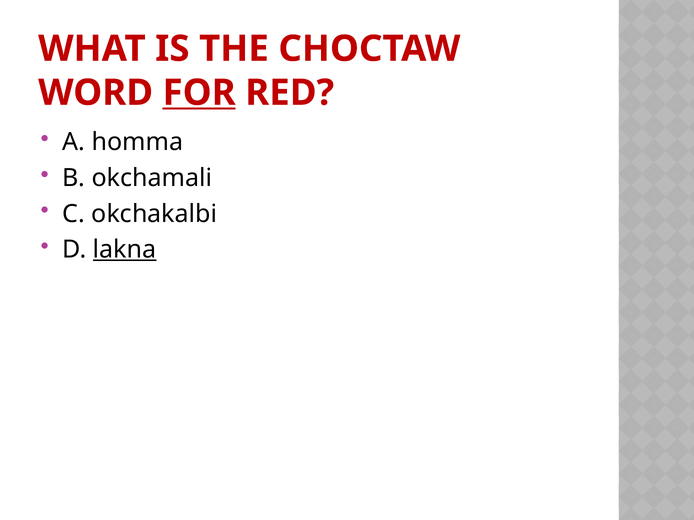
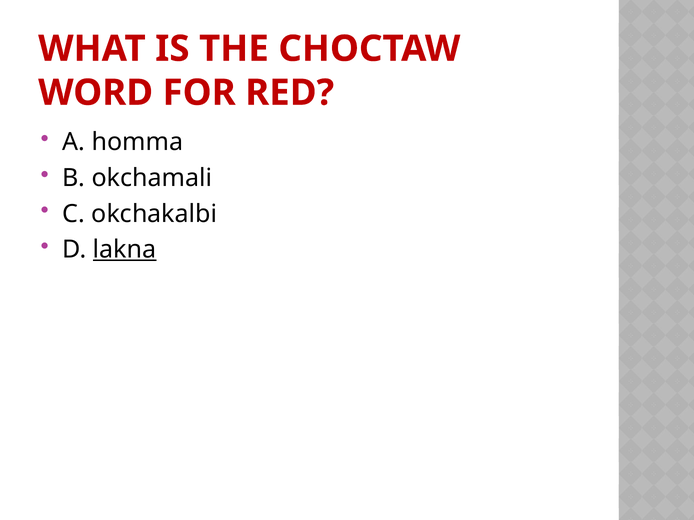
FOR underline: present -> none (199, 93)
